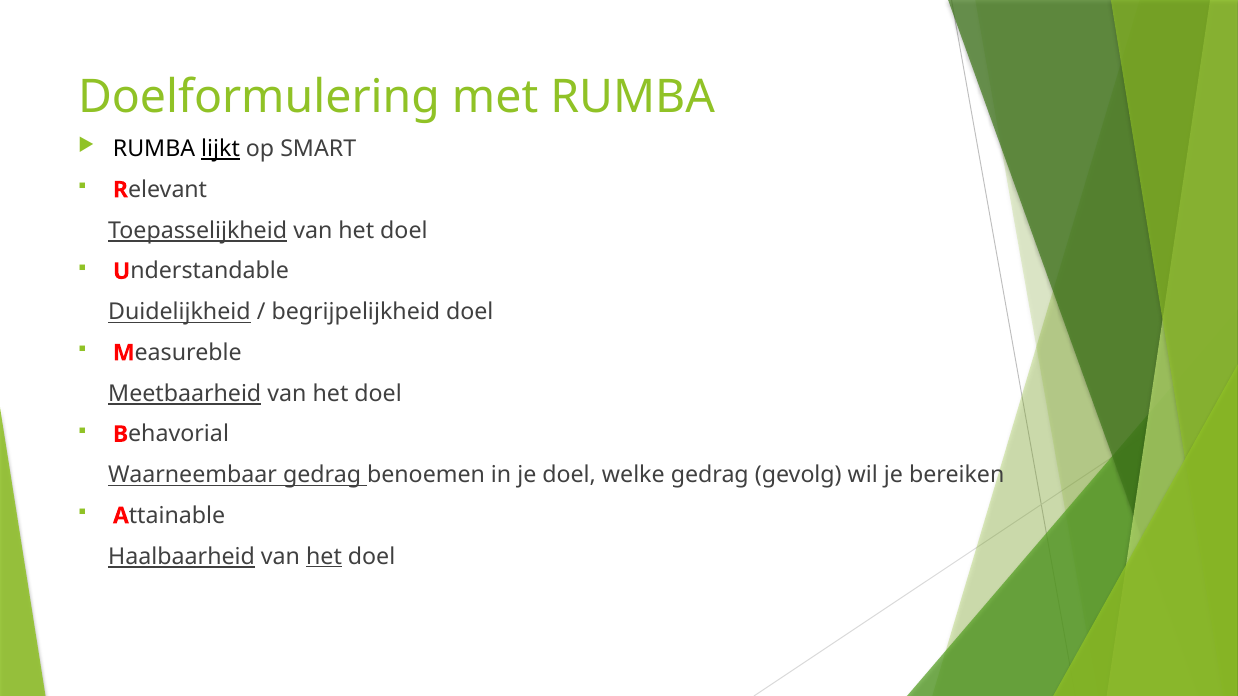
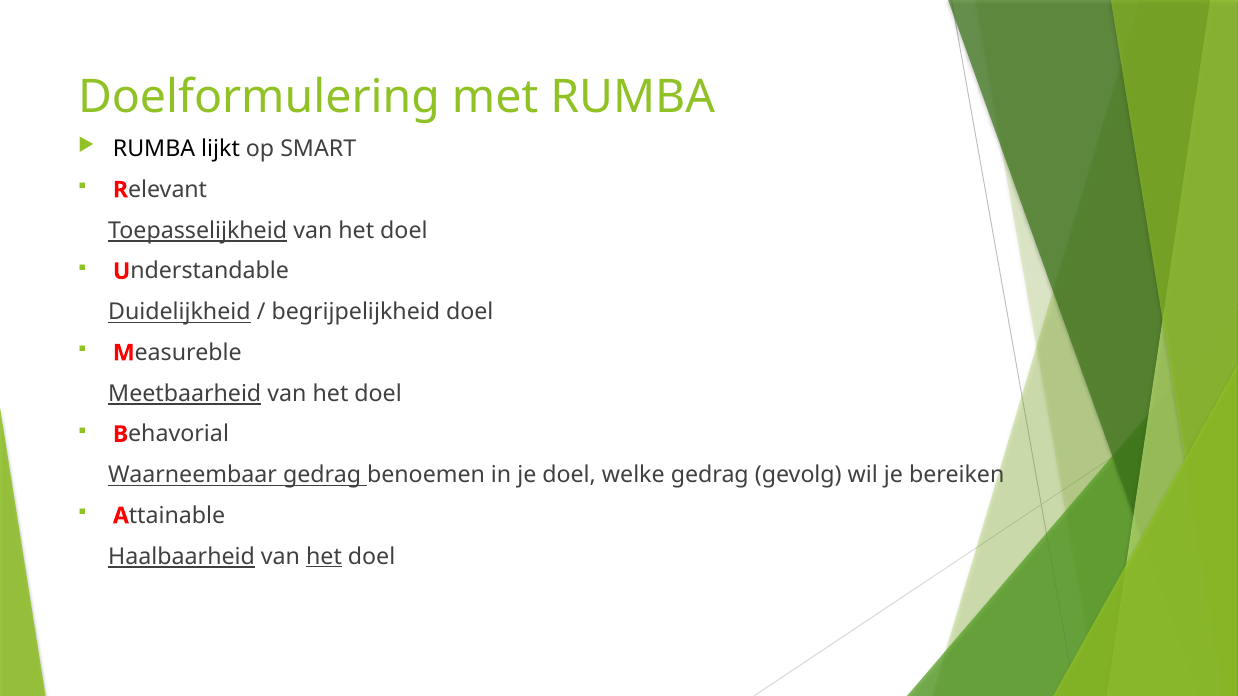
lijkt underline: present -> none (221, 149)
